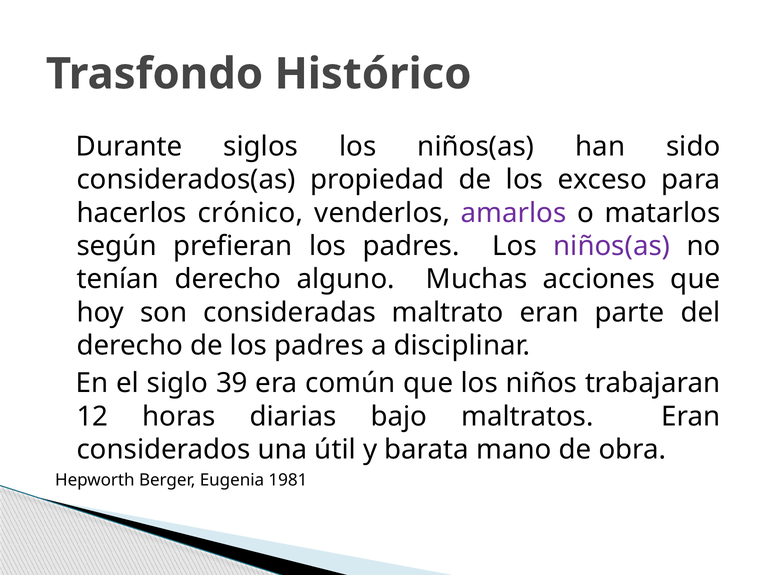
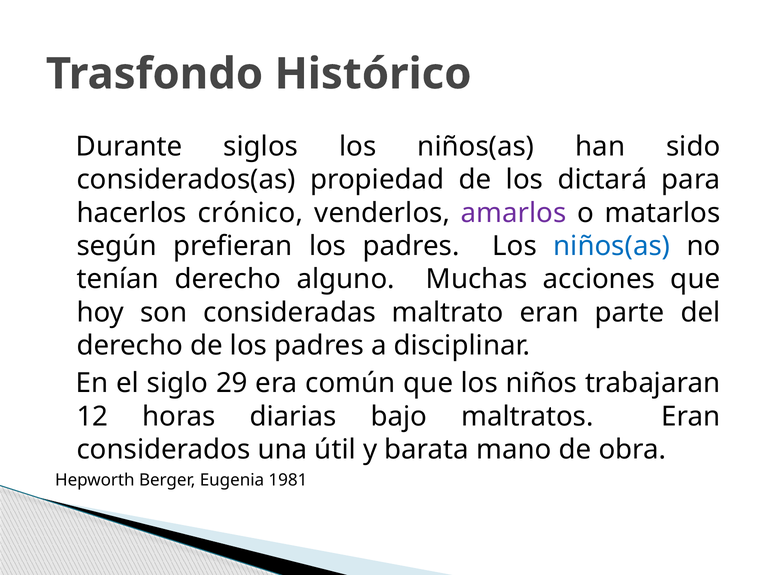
exceso: exceso -> dictará (602, 180)
niños(as colour: purple -> blue (612, 246)
39: 39 -> 29 (232, 383)
